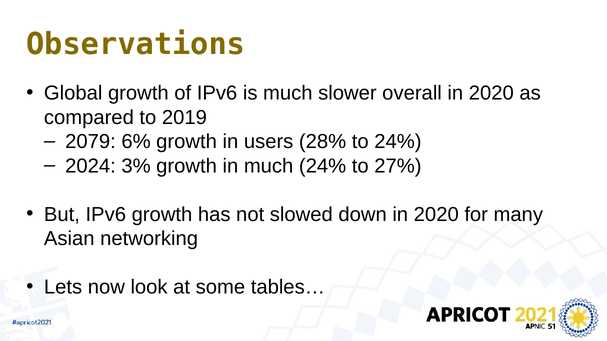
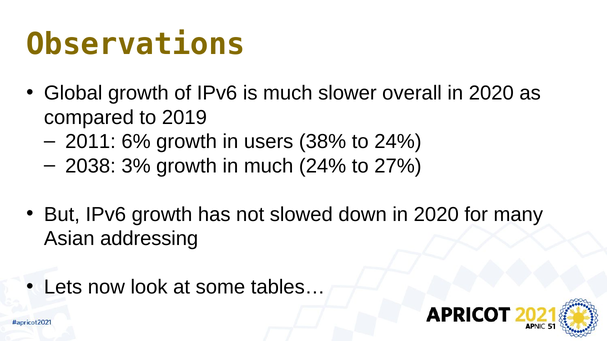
2079: 2079 -> 2011 (90, 142)
28%: 28% -> 38% (323, 142)
2024: 2024 -> 2038 (90, 166)
networking: networking -> addressing (149, 239)
